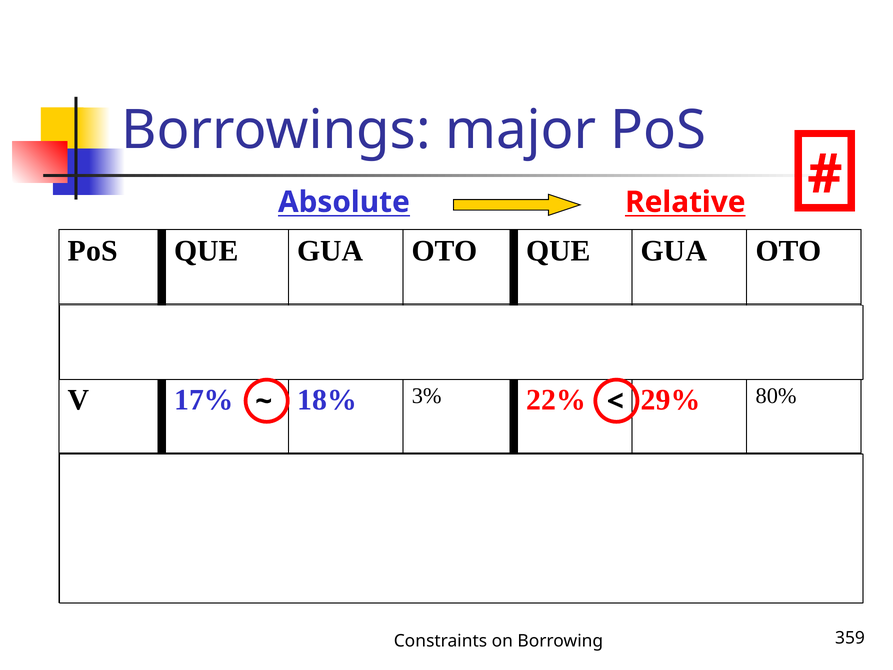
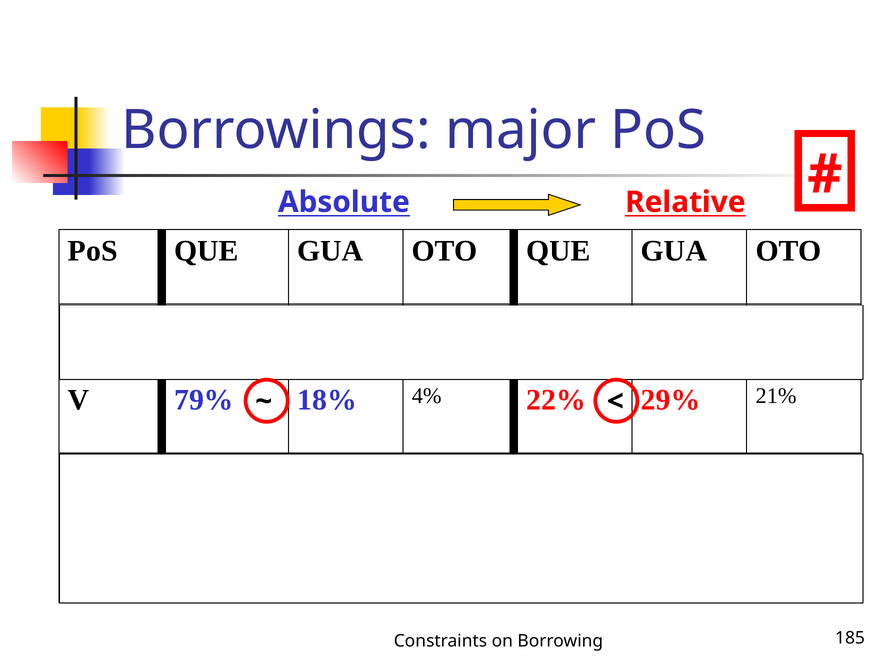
17%: 17% -> 79% (204, 400)
18% 3%: 3% -> 4% (427, 396)
80%: 80% -> 21% (776, 396)
359: 359 -> 185 (850, 638)
